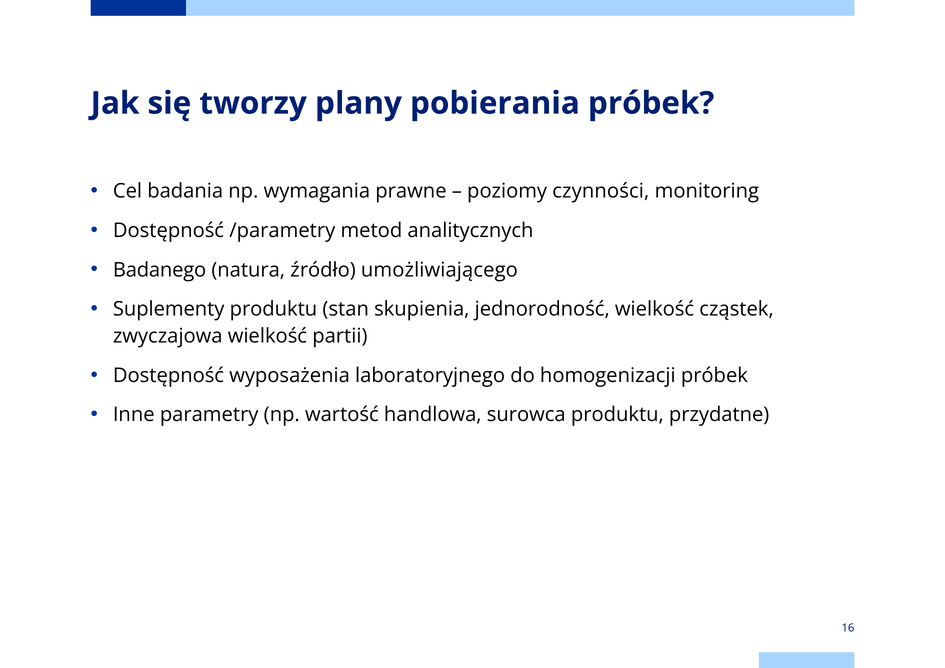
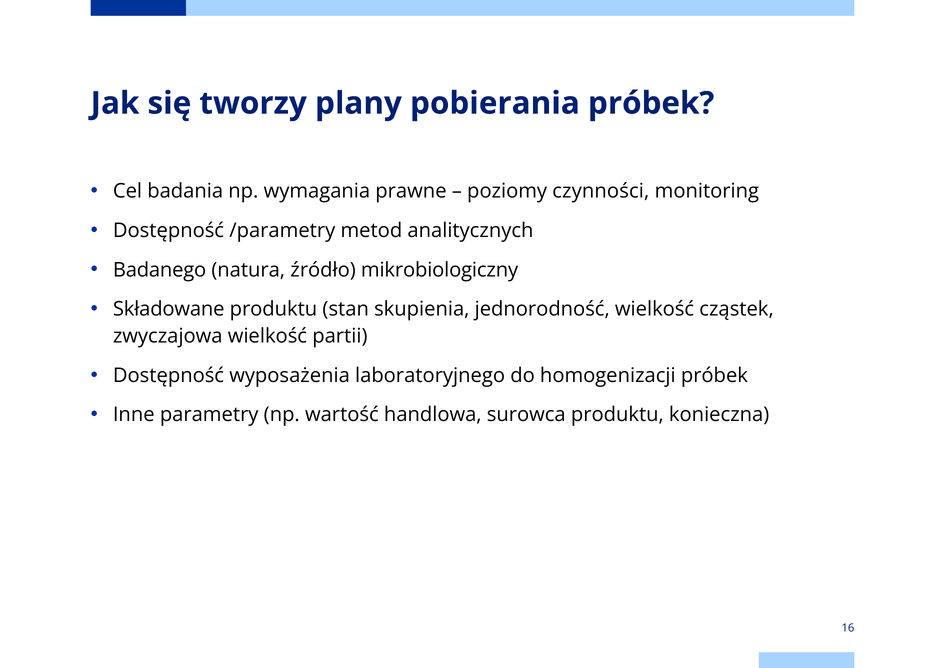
umożliwiającego: umożliwiającego -> mikrobiologiczny (440, 270)
Suplementy: Suplementy -> Składowane (169, 309)
przydatne: przydatne -> konieczna (719, 415)
